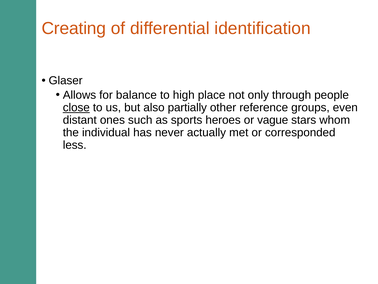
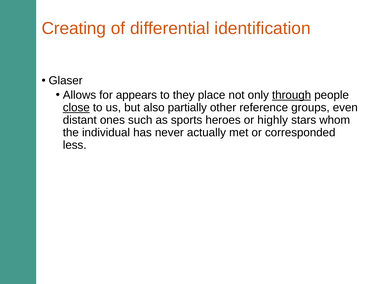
balance: balance -> appears (136, 95)
high: high -> they (184, 95)
through underline: none -> present (292, 95)
vague: vague -> highly (273, 120)
